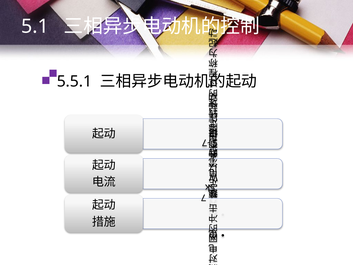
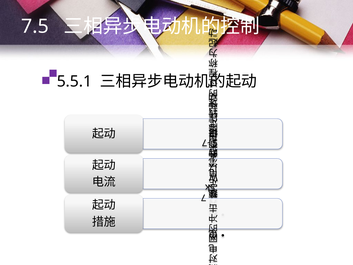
5.1: 5.1 -> 7.5 (35, 26)
